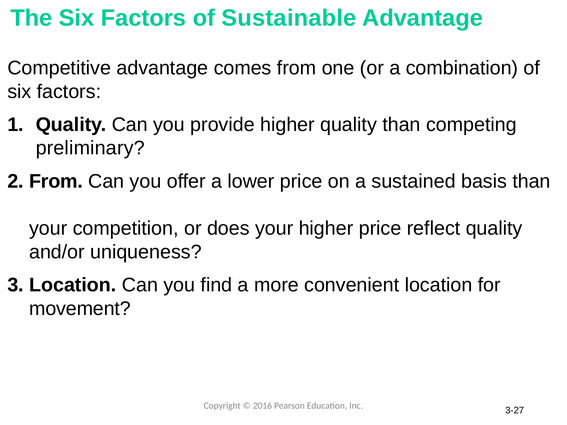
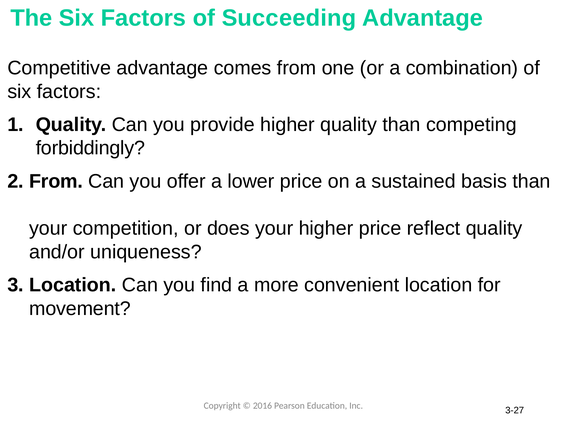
Sustainable: Sustainable -> Succeeding (289, 18)
preliminary: preliminary -> forbiddingly (90, 148)
